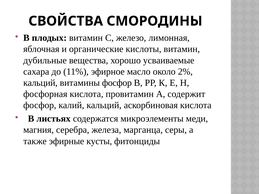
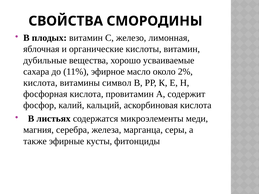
кальций: кальций -> кислота (40, 83)
витамины фосфор: фосфор -> символ (117, 83)
